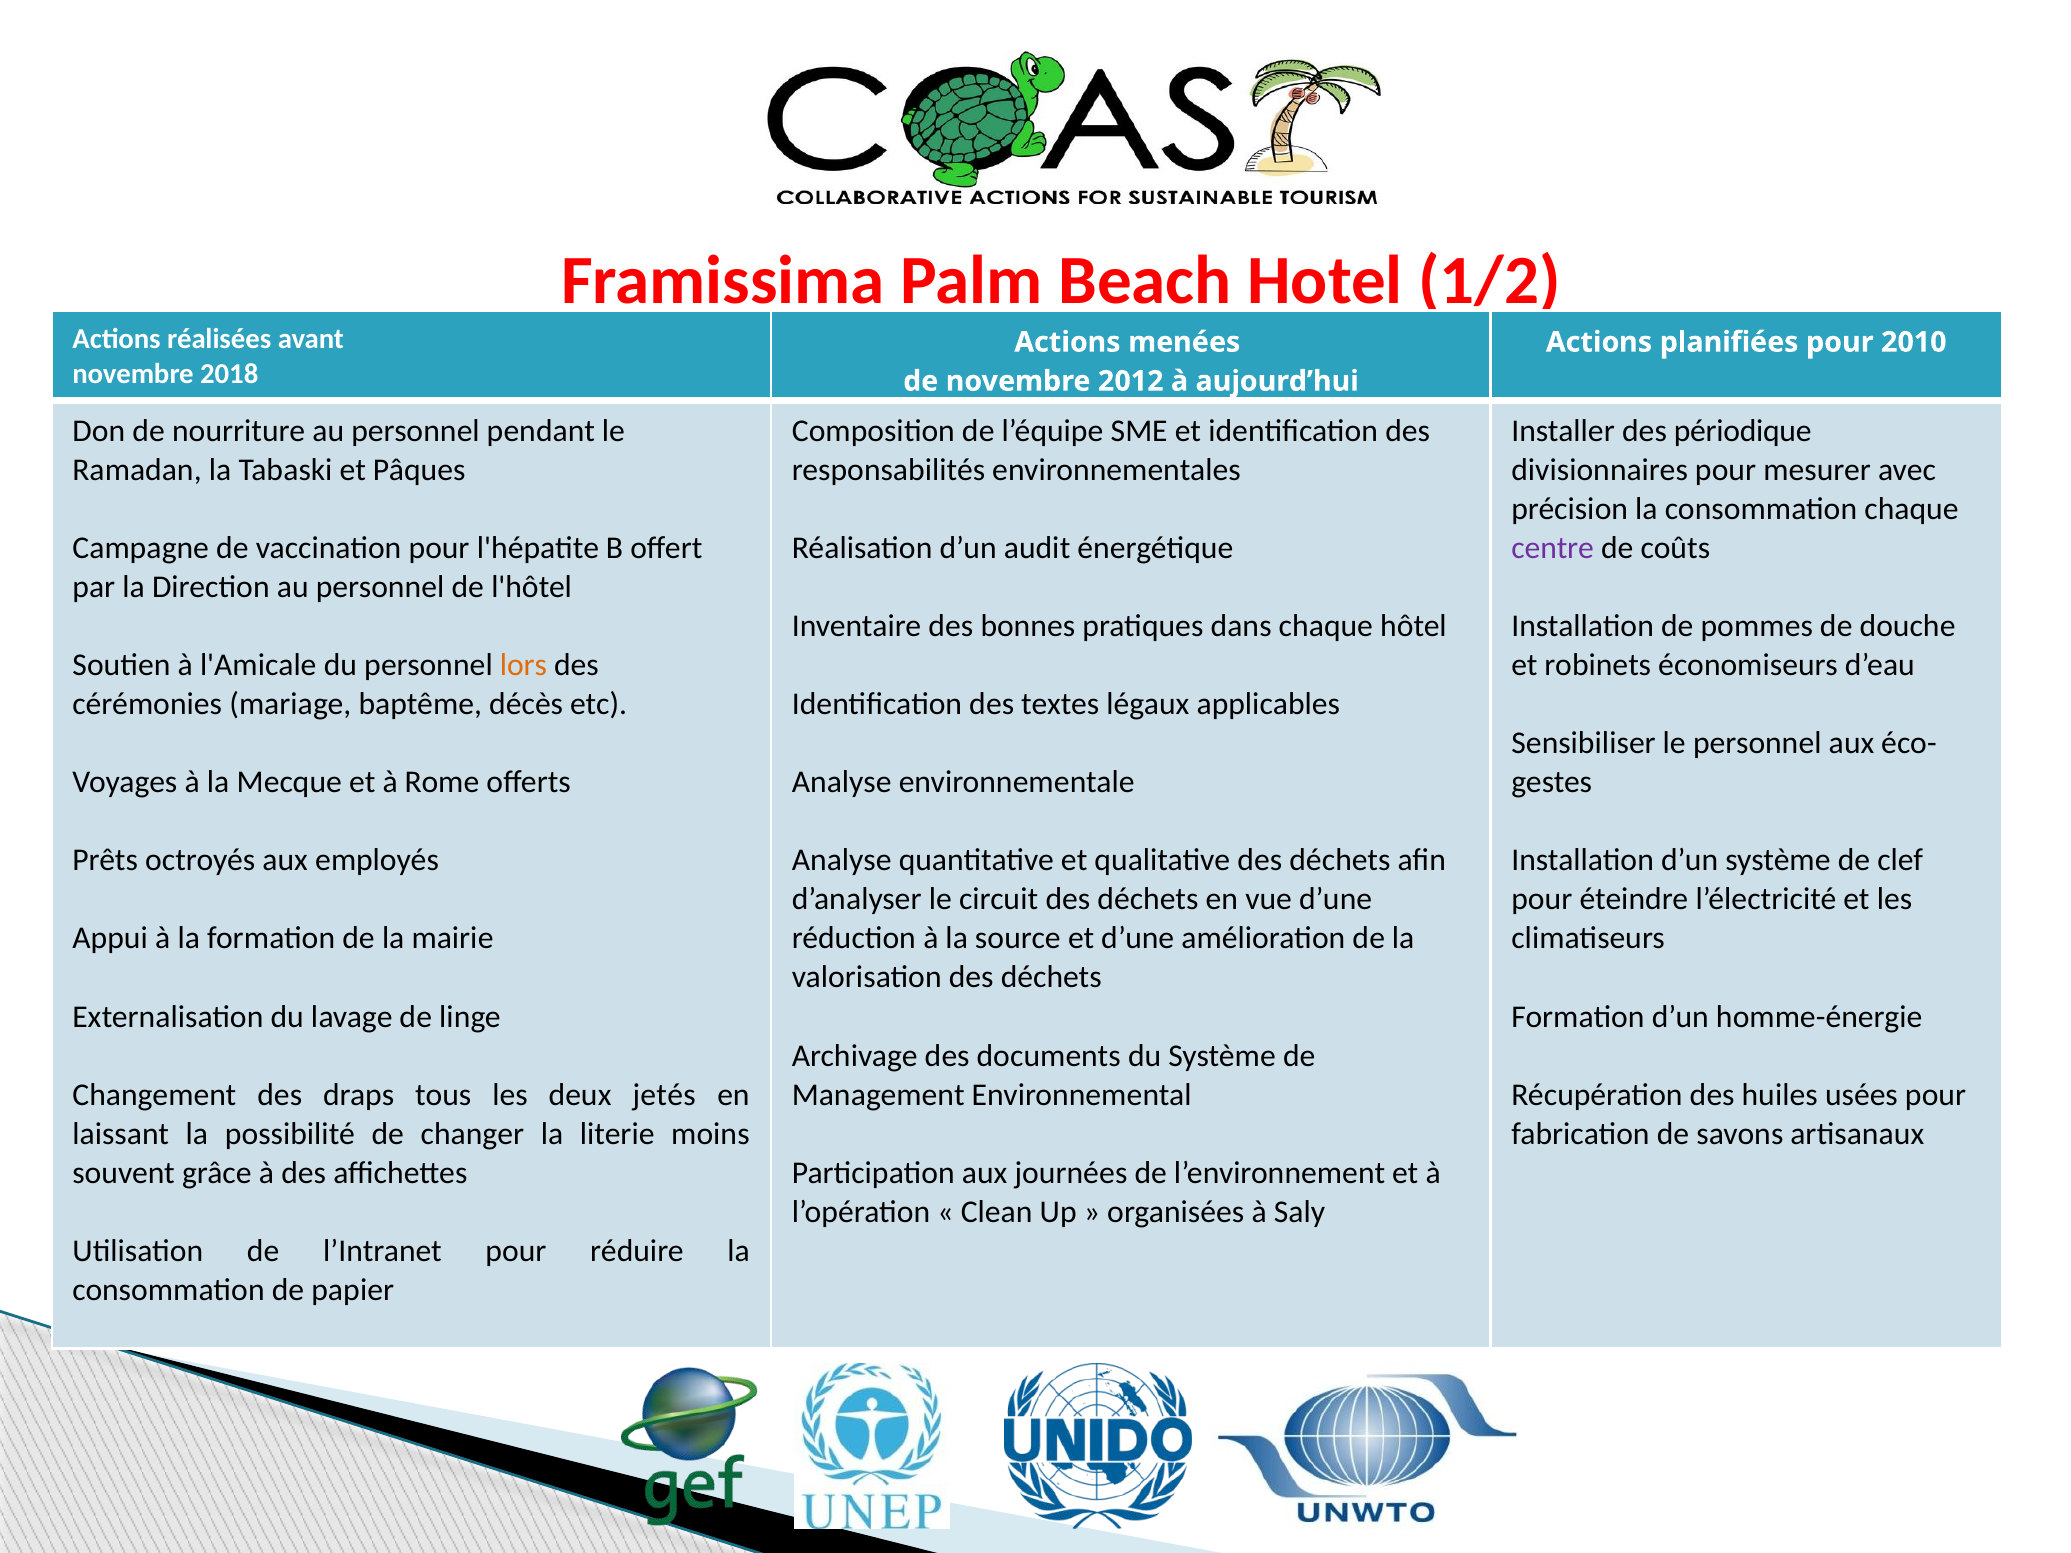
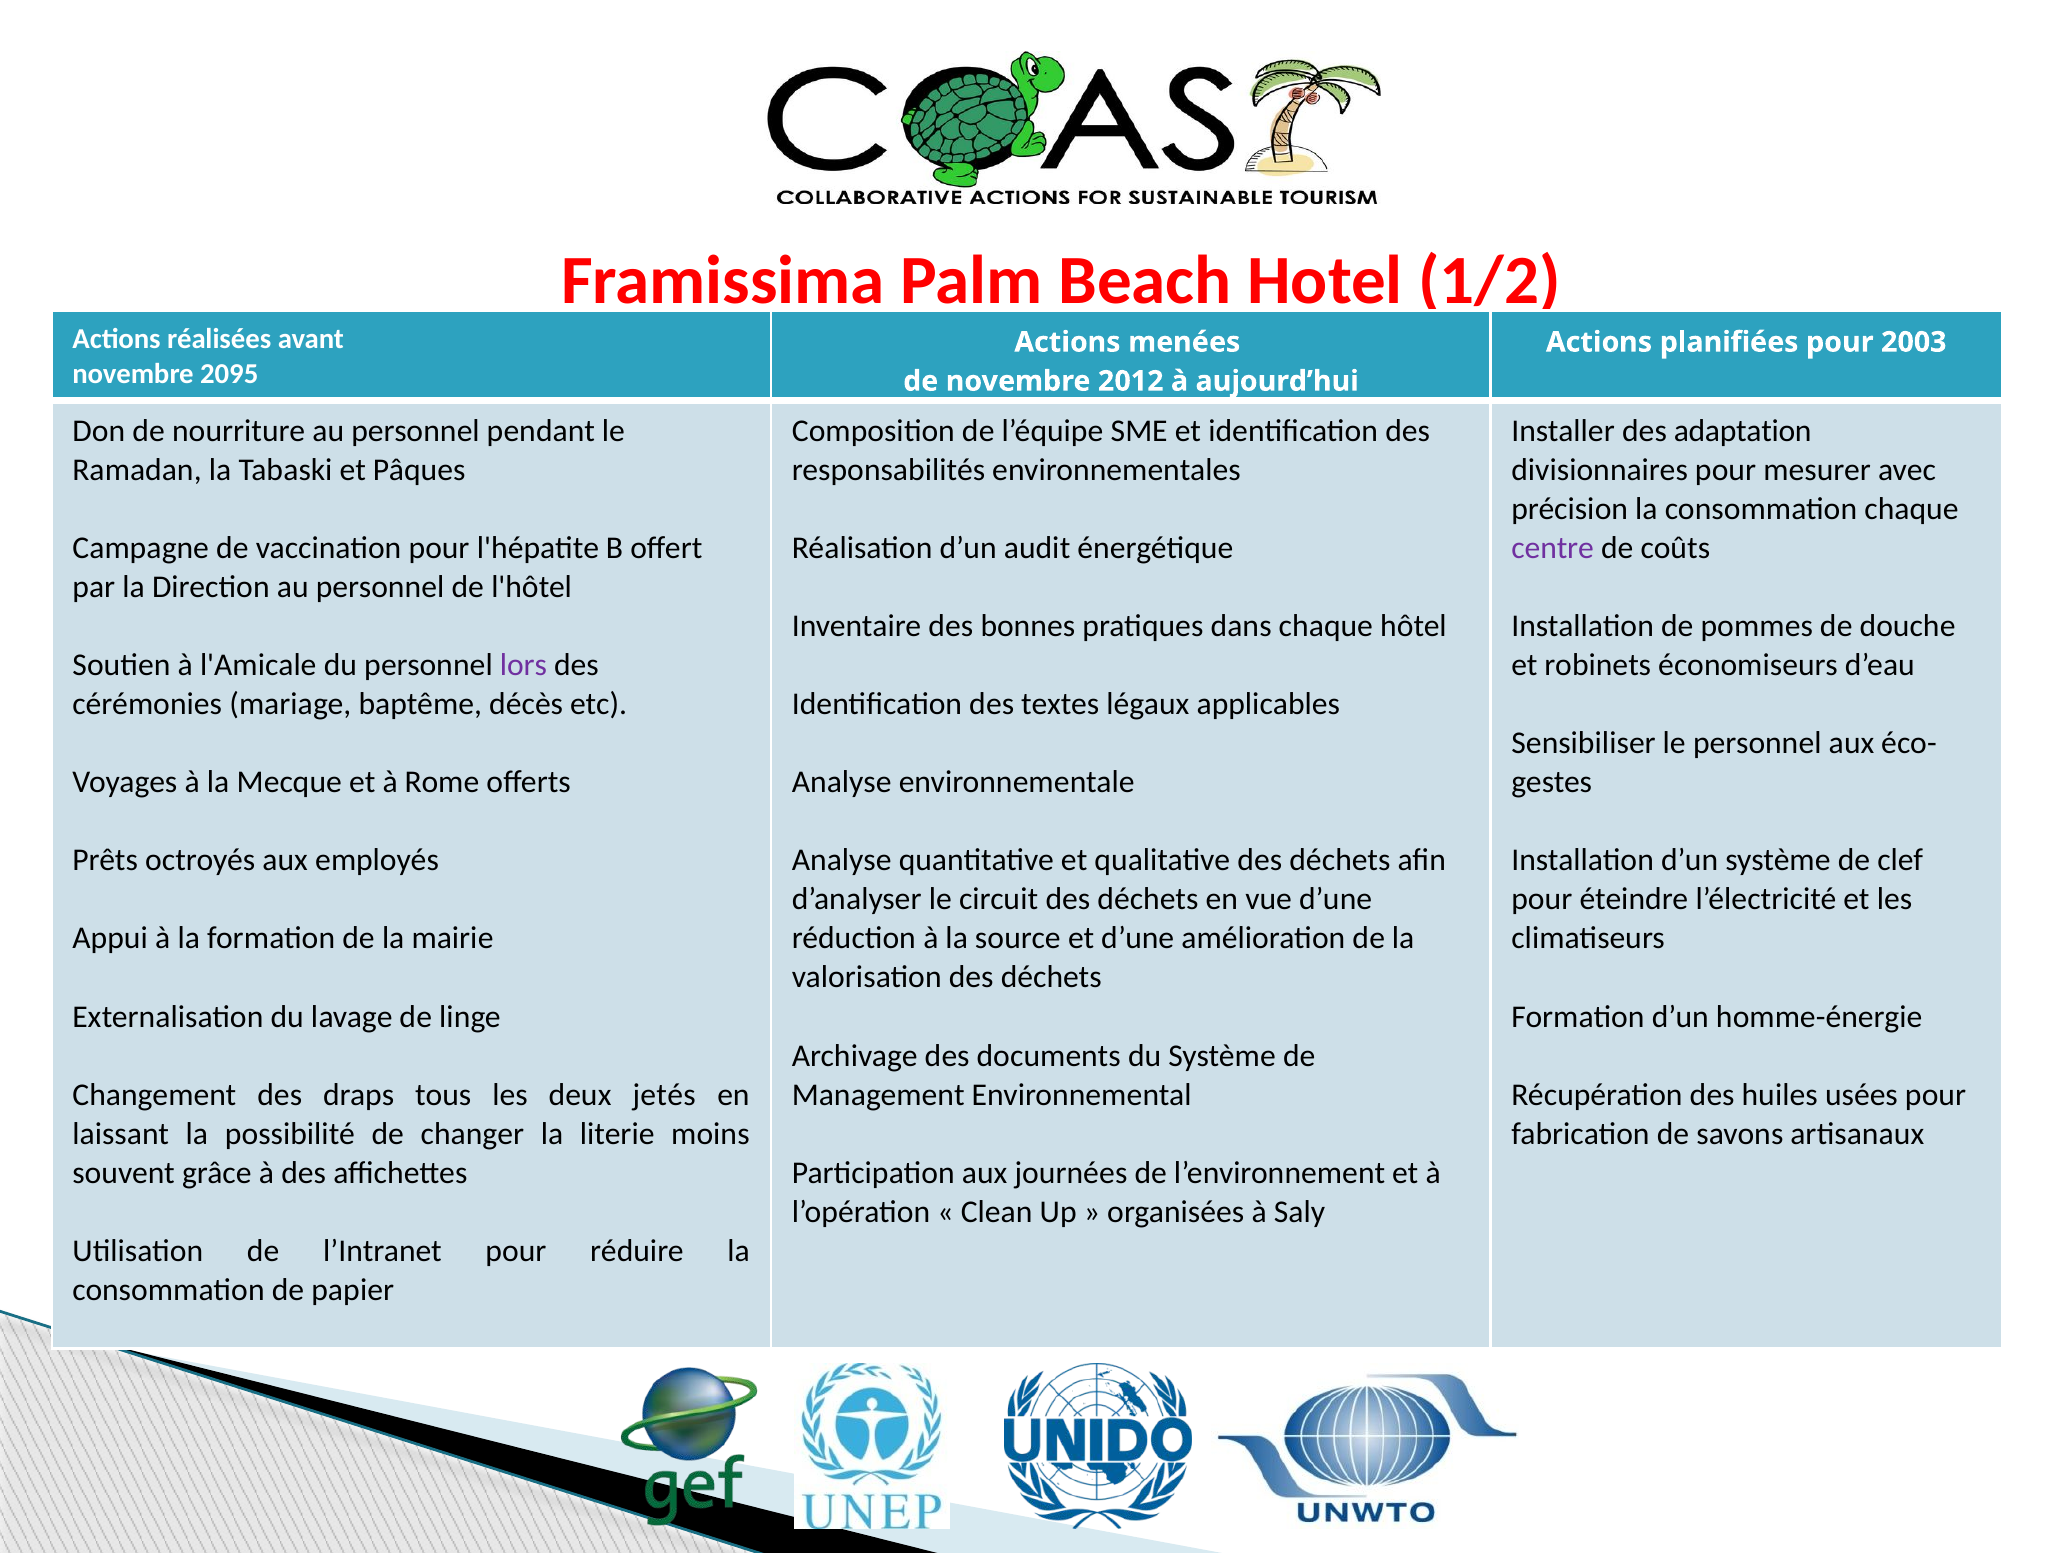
2010: 2010 -> 2003 (1914, 342)
2018: 2018 -> 2095 (229, 374)
périodique: périodique -> adaptation (1743, 431)
lors colour: orange -> purple (523, 665)
